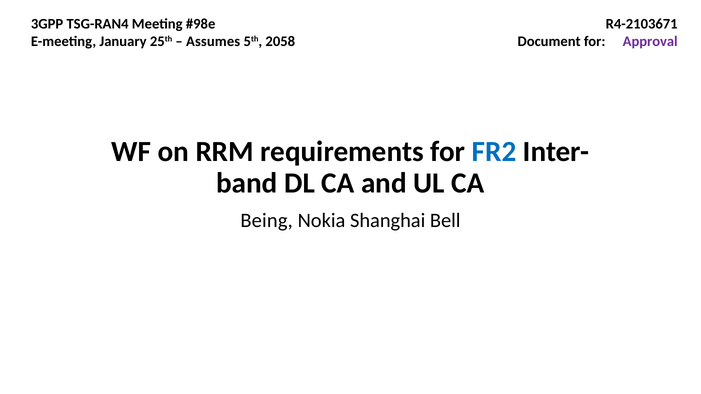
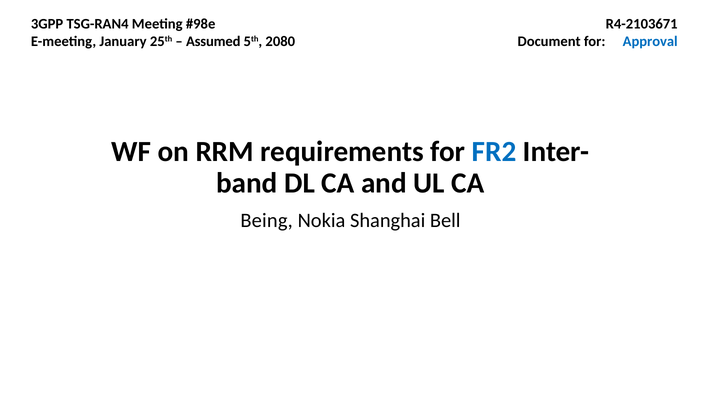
Assumes: Assumes -> Assumed (213, 42)
2058: 2058 -> 2080 (280, 42)
Approval colour: purple -> blue (650, 42)
